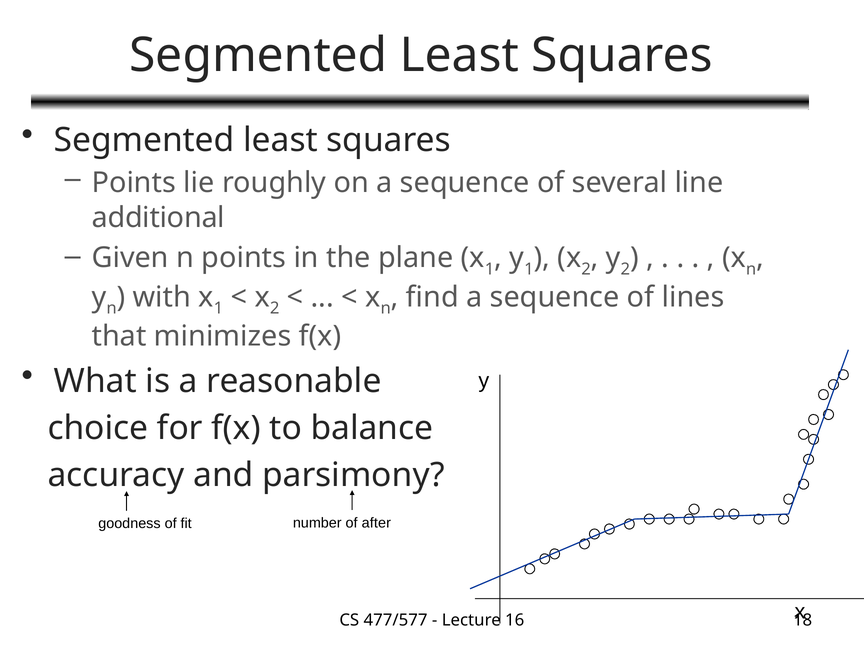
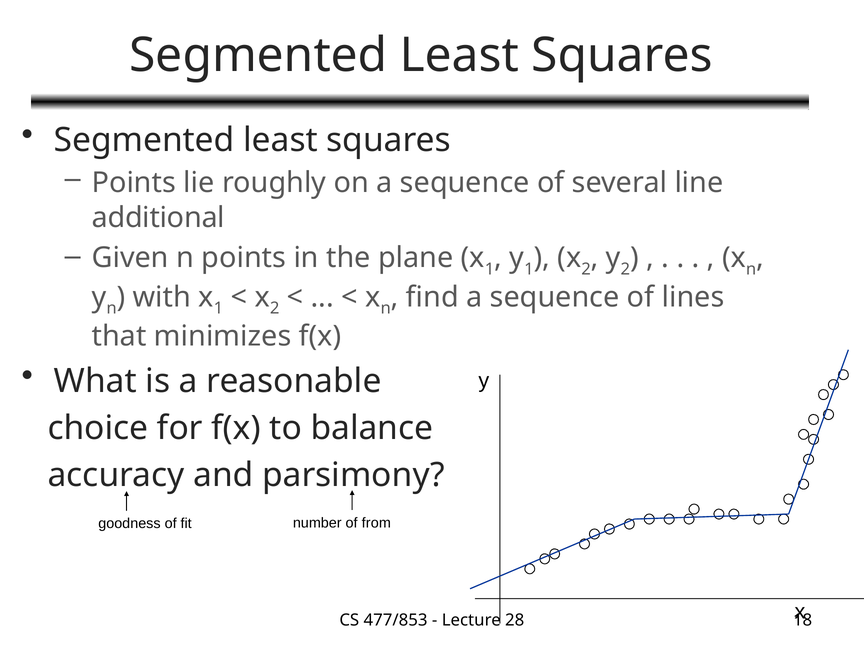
after: after -> from (376, 523)
477/577: 477/577 -> 477/853 (396, 620)
16: 16 -> 28 (515, 620)
